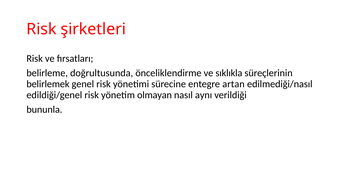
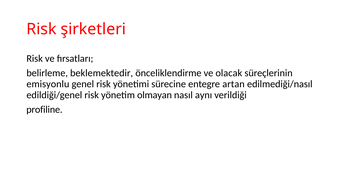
doğrultusunda: doğrultusunda -> beklemektedir (102, 73)
sıklıkla: sıklıkla -> olacak (229, 73)
belirlemek: belirlemek -> emisyonlu (48, 84)
bununla: bununla -> profiline (44, 110)
